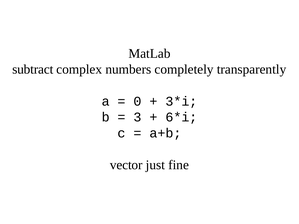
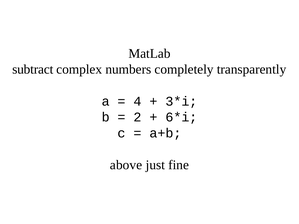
0: 0 -> 4 (137, 101)
3: 3 -> 2 (137, 117)
vector: vector -> above (126, 165)
